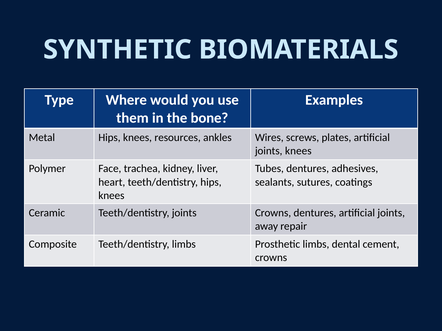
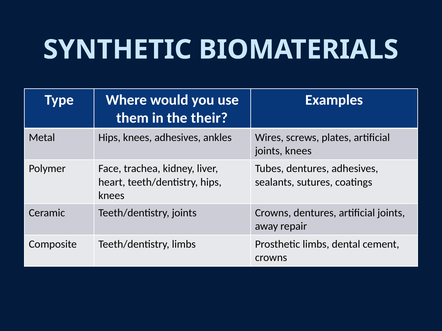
bone: bone -> their (209, 118)
knees resources: resources -> adhesives (178, 138)
